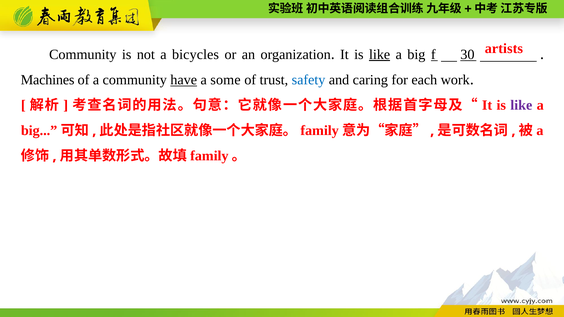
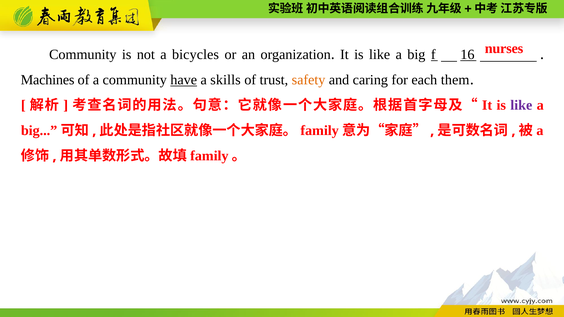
artists: artists -> nurses (504, 49)
like underline: present -> none (380, 55)
30: 30 -> 16 (467, 55)
some: some -> skills (226, 80)
safety colour: blue -> orange (309, 80)
work: work -> them (455, 80)
